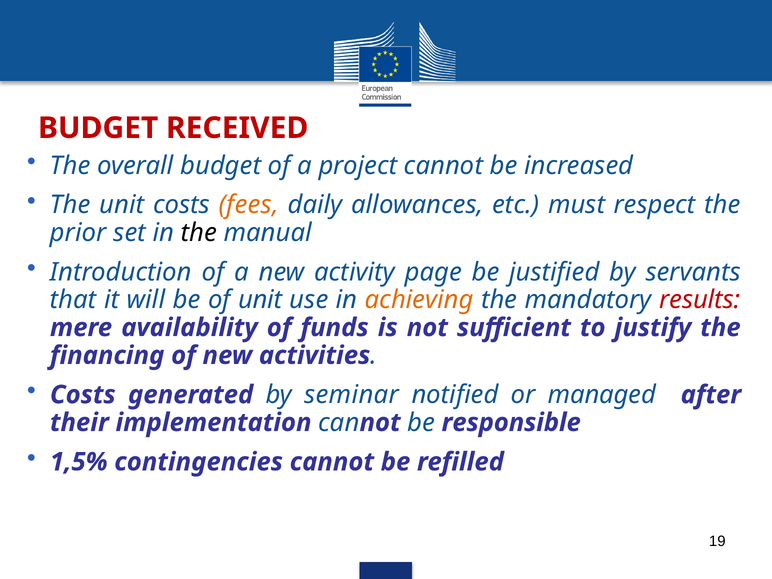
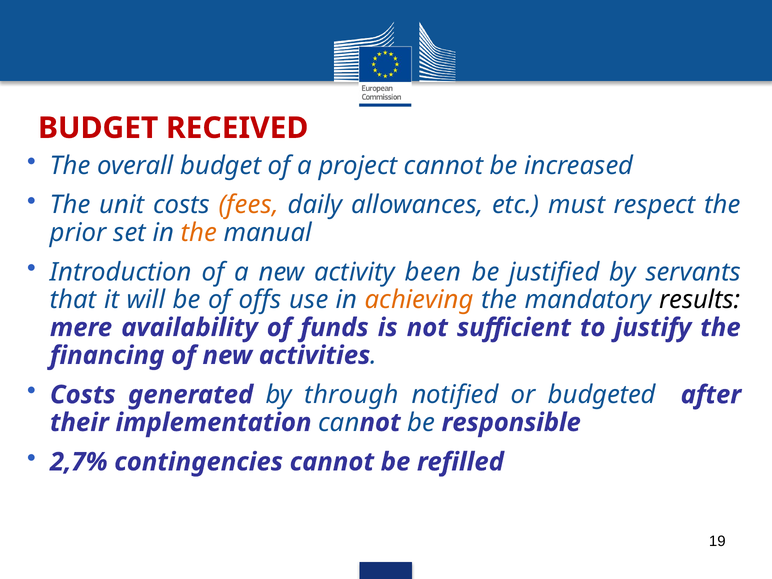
the colour: black -> orange (199, 233)
page: page -> been (433, 272)
of unit: unit -> offs (260, 300)
results colour: red -> black (700, 300)
seminar: seminar -> through (352, 395)
managed: managed -> budgeted (602, 395)
1,5%: 1,5% -> 2,7% (79, 462)
